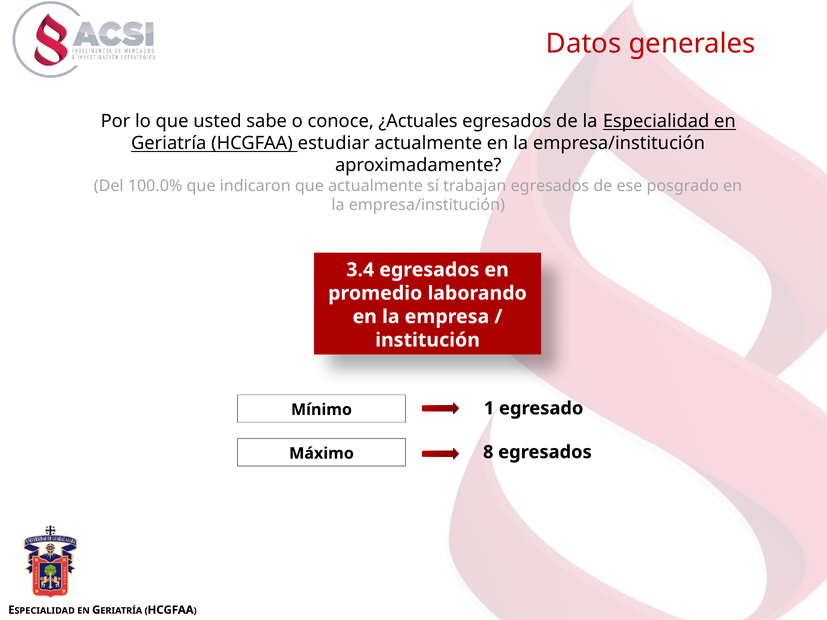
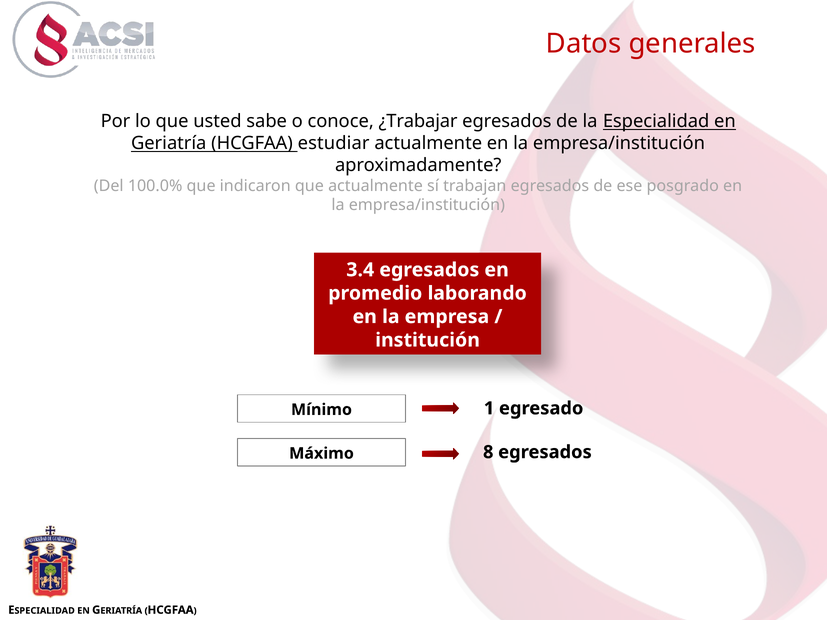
¿Actuales: ¿Actuales -> ¿Trabajar (418, 121)
